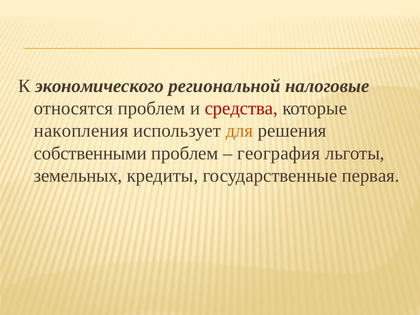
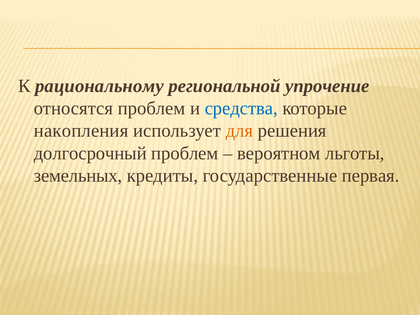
экономического: экономического -> рациональному (99, 86)
налоговые: налоговые -> упрочение (327, 86)
средства colour: red -> blue (241, 108)
собственными: собственными -> долгосрочный (90, 153)
география: география -> вероятном (279, 153)
